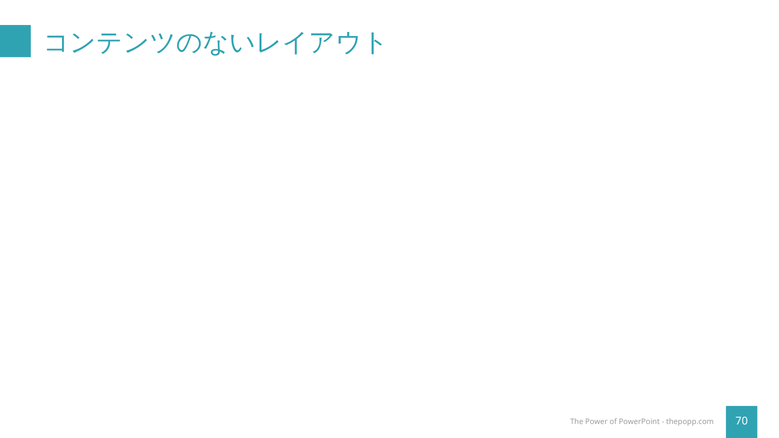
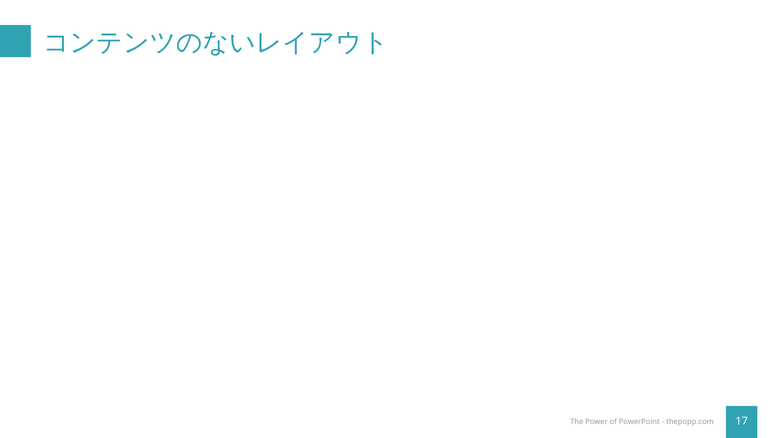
70: 70 -> 17 (742, 421)
